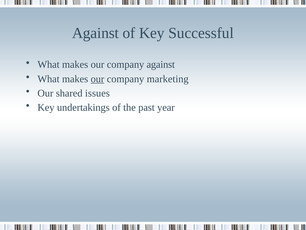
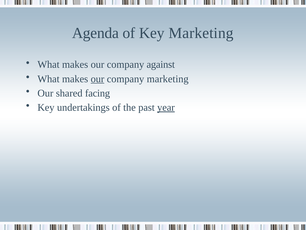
Against: Against -> Agenda (95, 33)
Key Successful: Successful -> Marketing (201, 33)
issues: issues -> facing (98, 93)
year underline: none -> present (166, 107)
